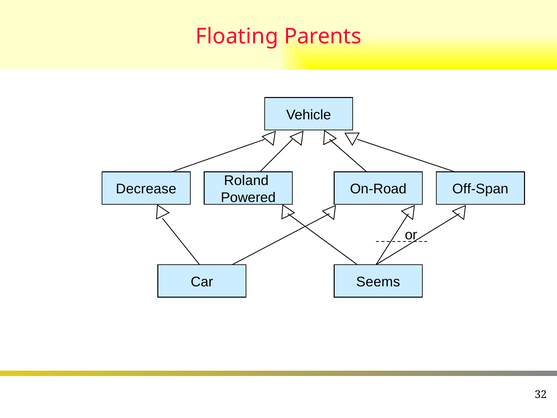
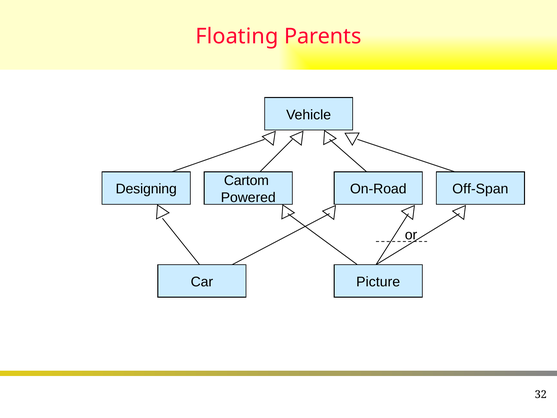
Roland: Roland -> Cartom (246, 181)
Decrease: Decrease -> Designing (146, 189)
Seems: Seems -> Picture (378, 282)
